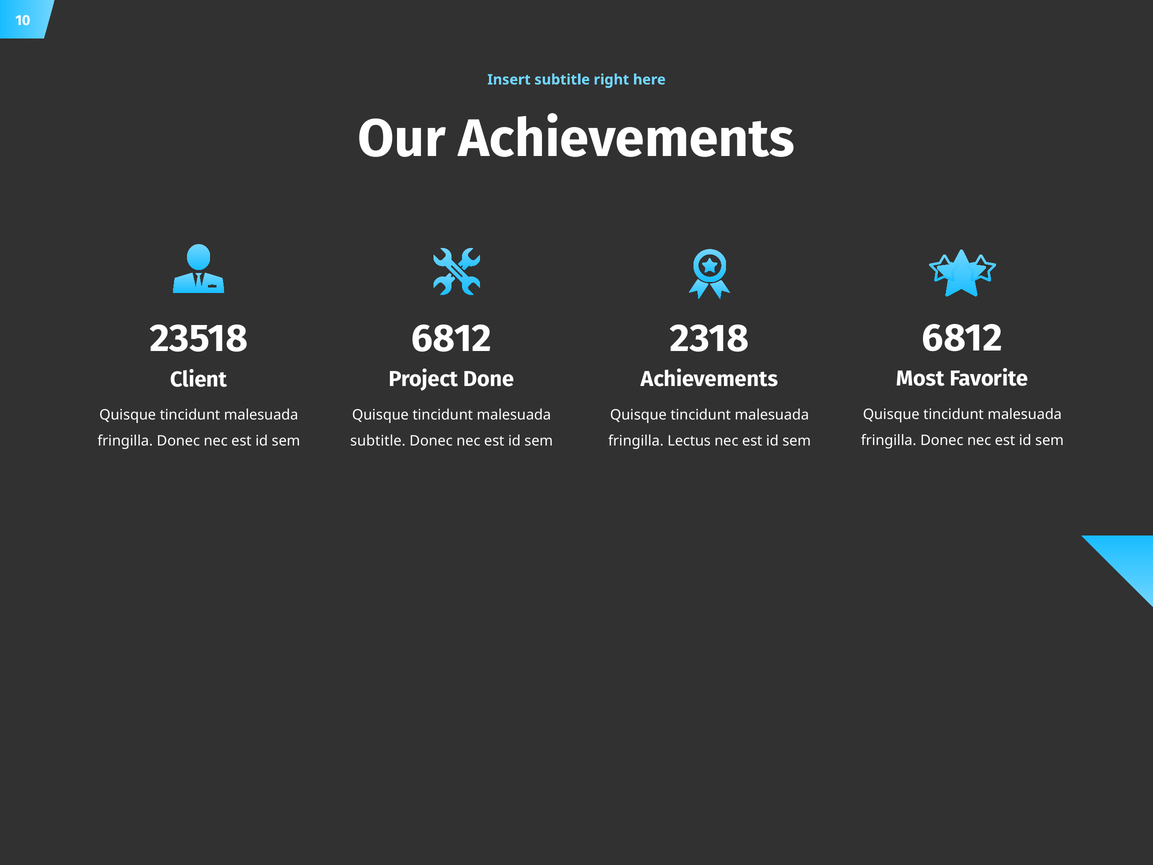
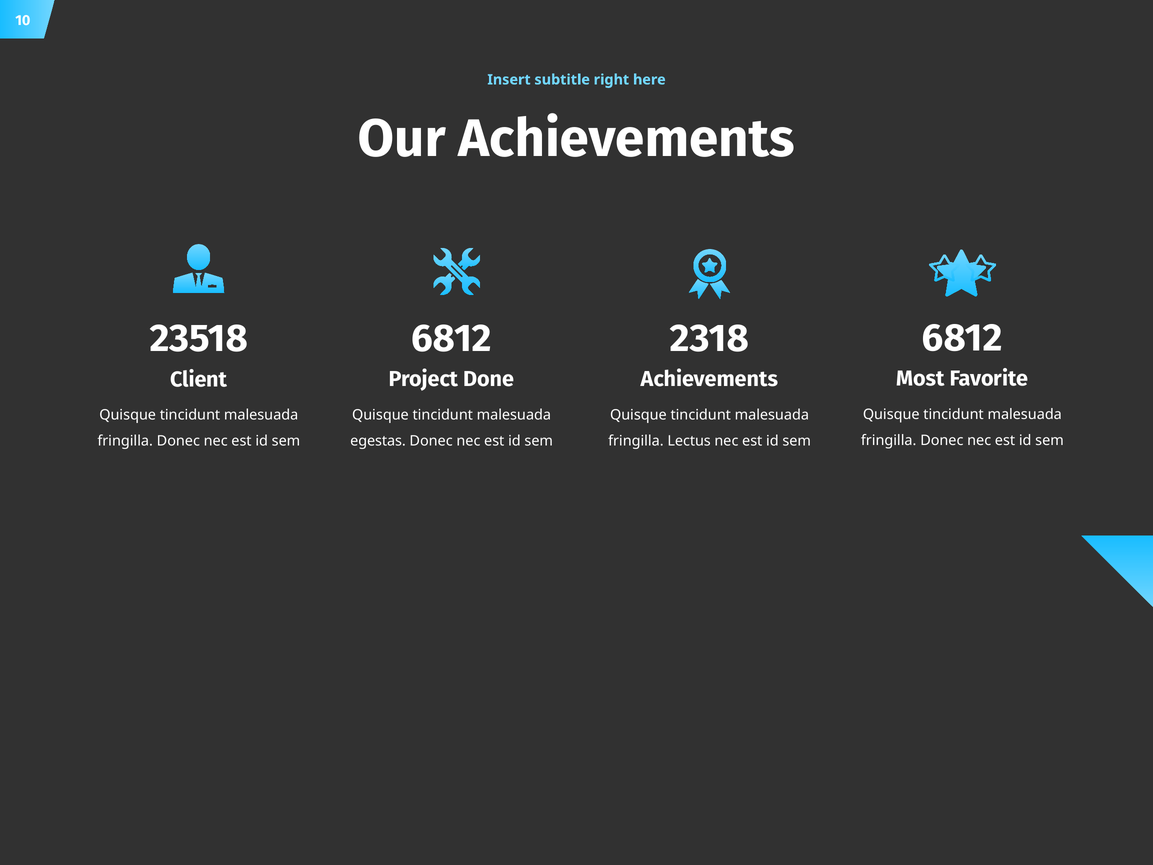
subtitle: subtitle -> egestas (378, 441)
